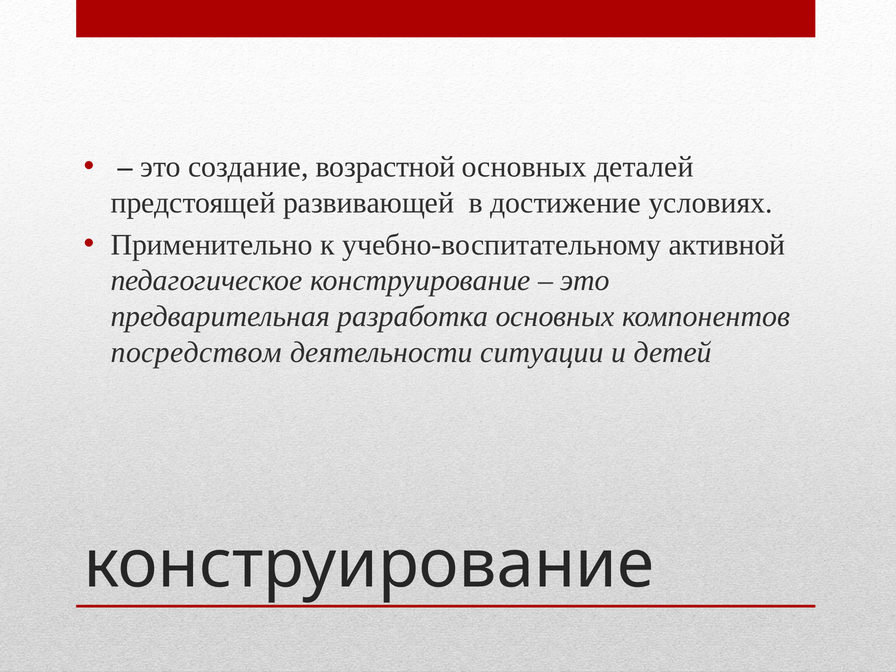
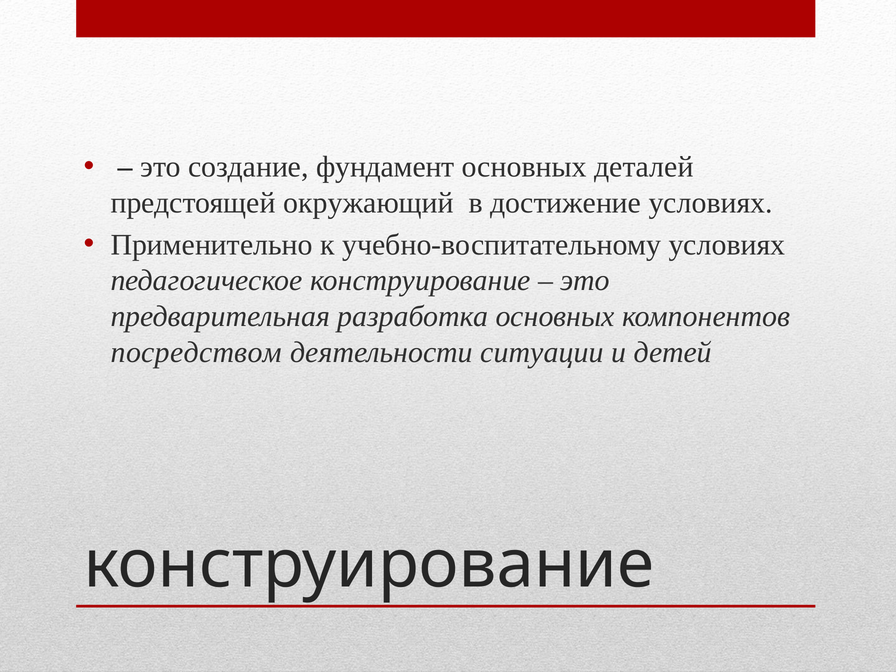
возрастной: возрастной -> фундамент (385, 167)
развивающей: развивающей -> окружающий (369, 203)
учебно-воспитательному активной: активной -> условиях (727, 245)
